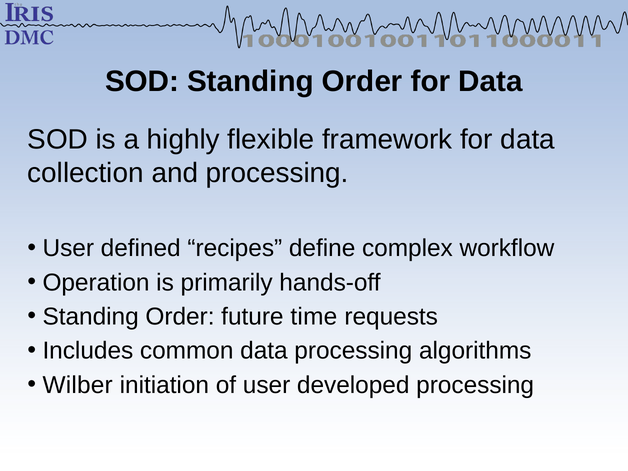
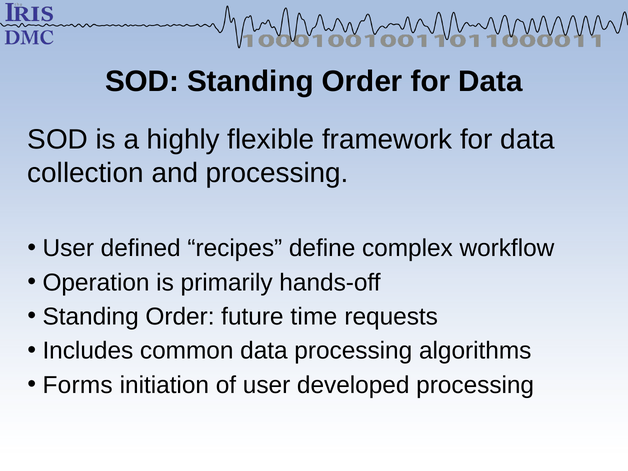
Wilber: Wilber -> Forms (78, 385)
